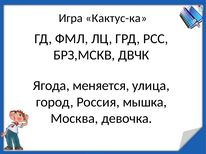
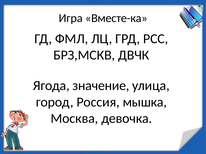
Кактус-ка: Кактус-ка -> Вместе-ка (116, 18)
меняется: меняется -> значение (101, 86)
